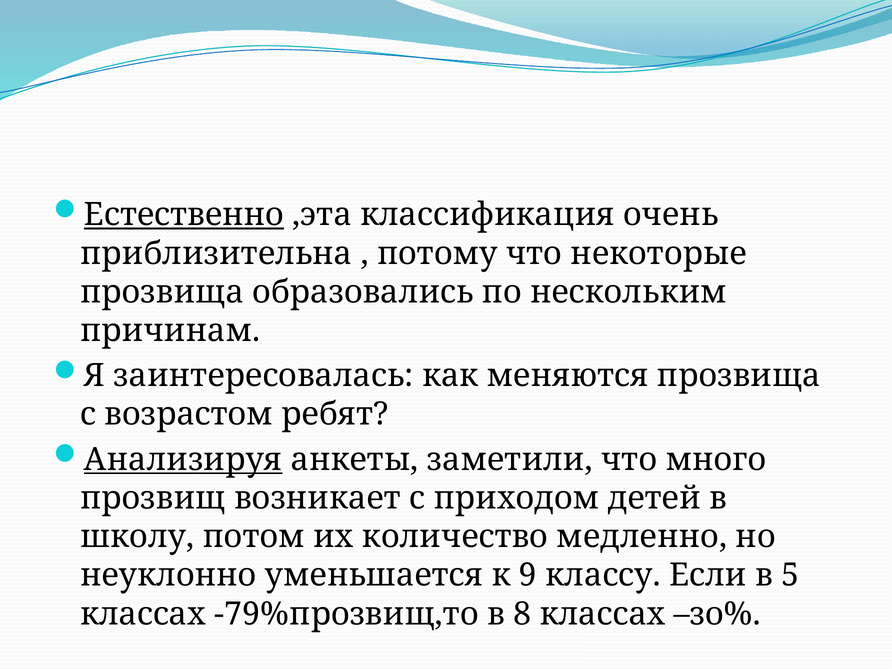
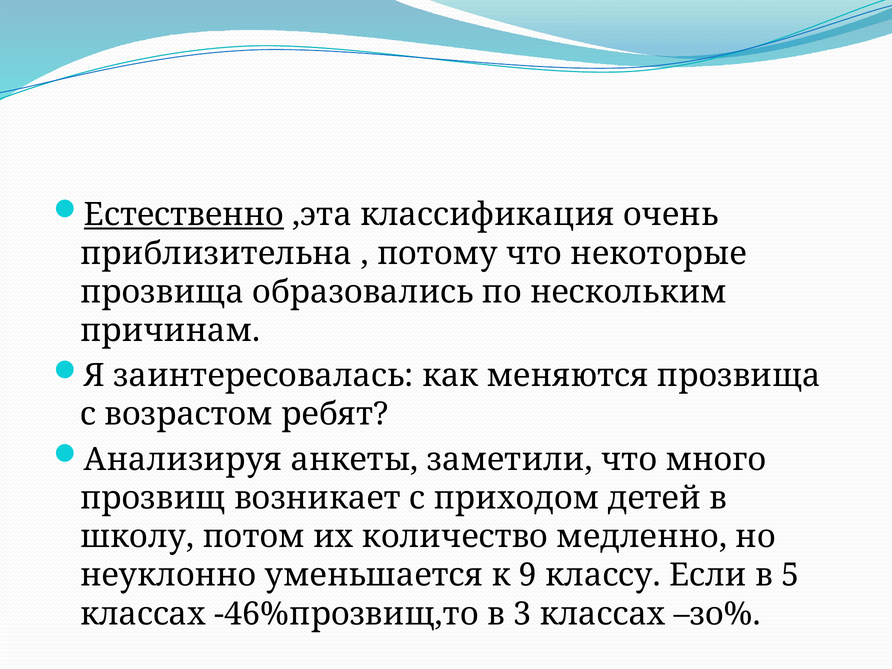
Анализируя underline: present -> none (183, 459)
-79%прозвищ,то: -79%прозвищ,то -> -46%прозвищ,то (347, 614)
8: 8 -> 3 (522, 614)
